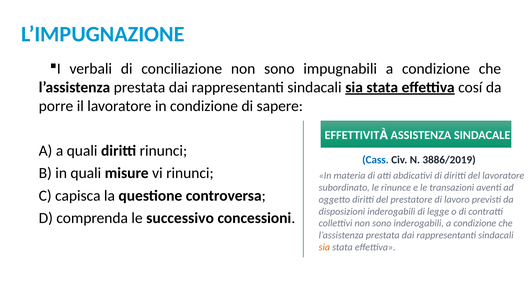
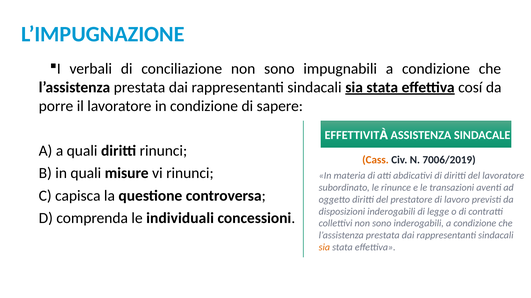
Cass colour: blue -> orange (375, 160)
3886/2019: 3886/2019 -> 7006/2019 (449, 160)
successivo: successivo -> individuali (180, 219)
